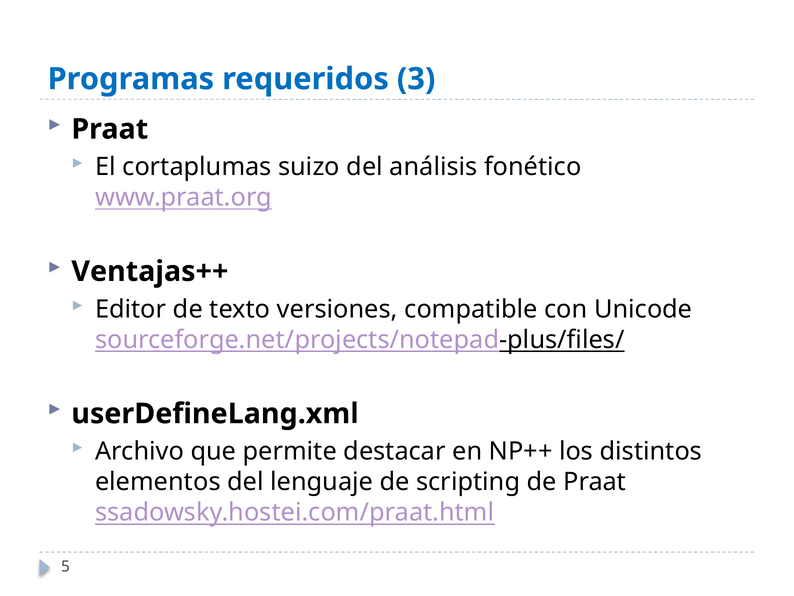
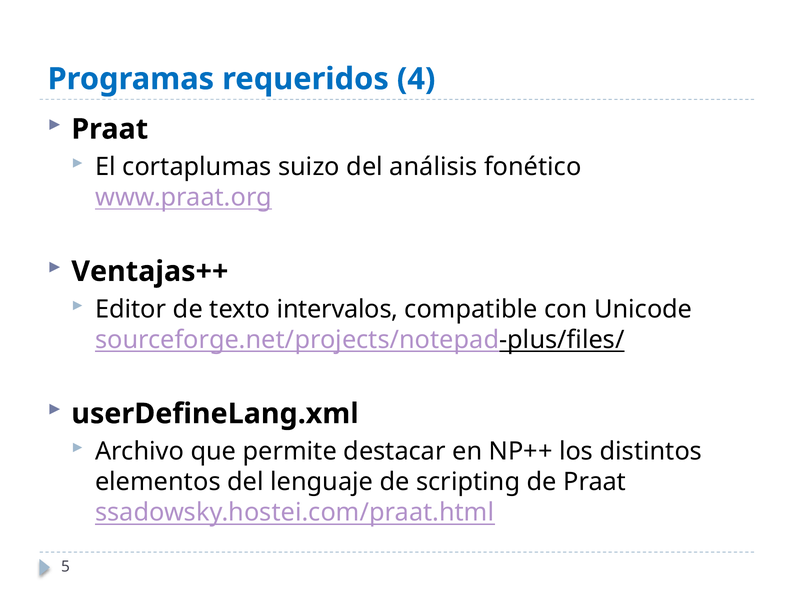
3: 3 -> 4 (416, 79)
versiones: versiones -> intervalos (337, 309)
